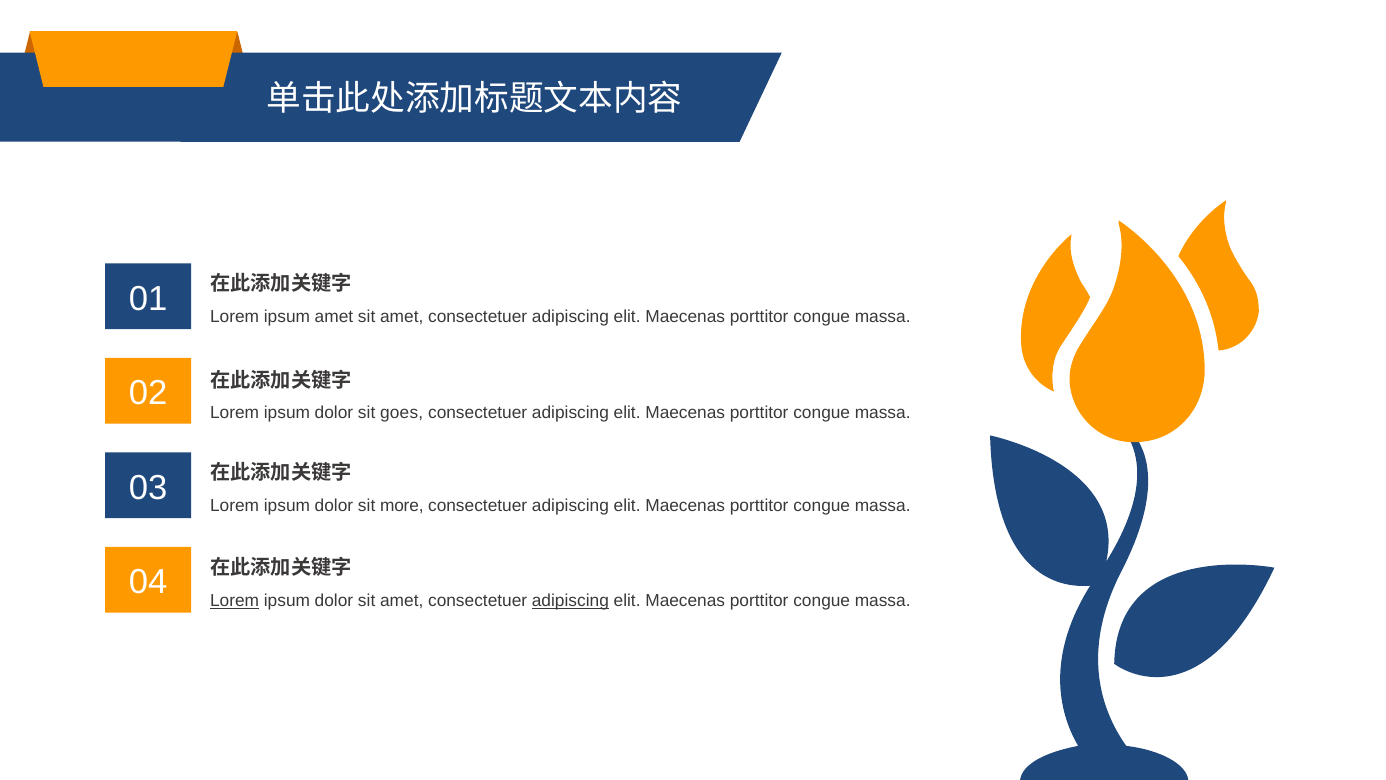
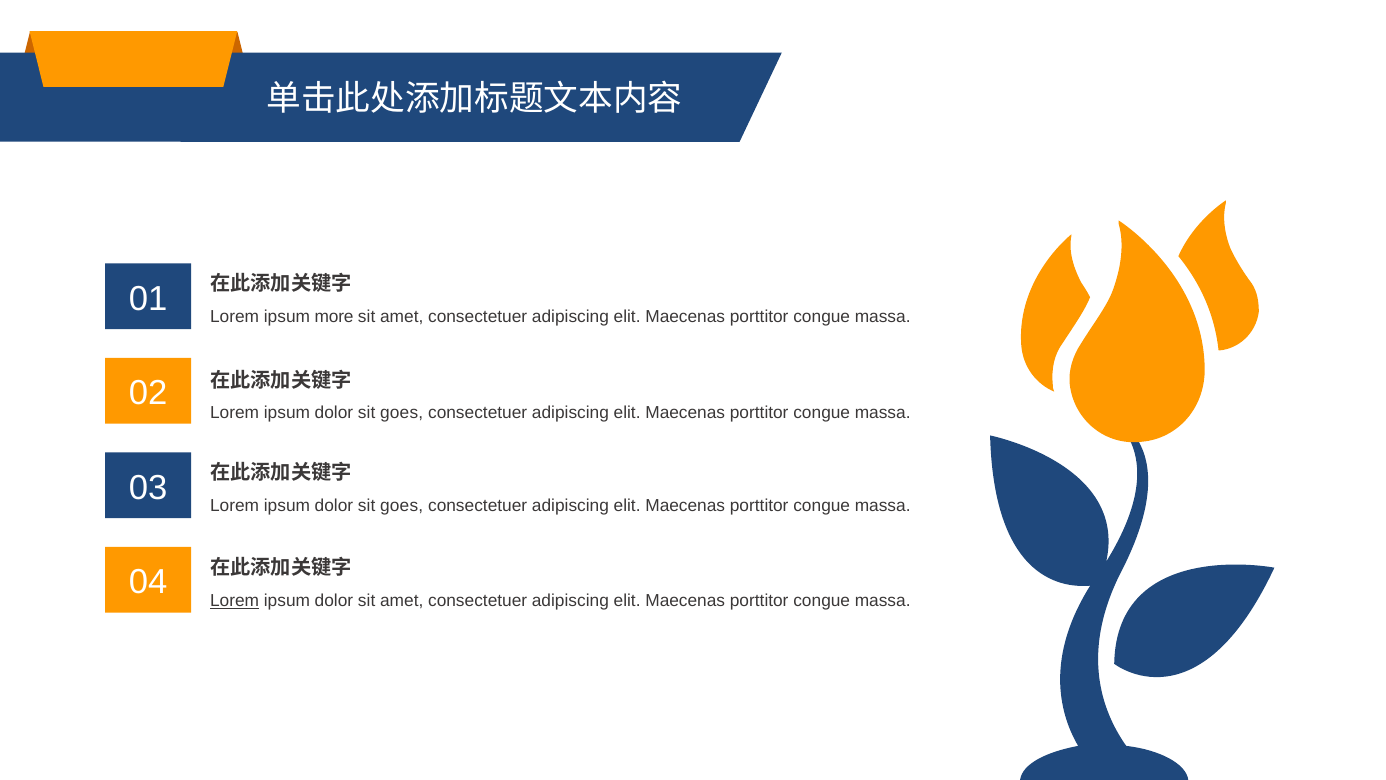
ipsum amet: amet -> more (334, 317)
more: more -> goes (402, 506)
adipiscing underline: present -> none (570, 600)
